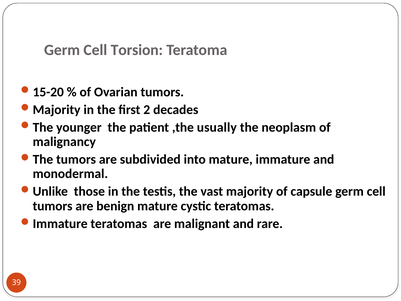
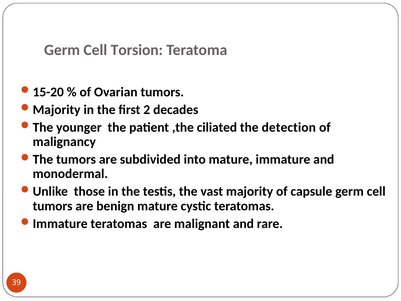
usually: usually -> ciliated (217, 127)
neoplasm: neoplasm -> detection (289, 127)
